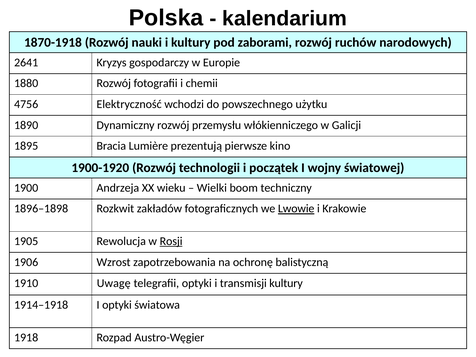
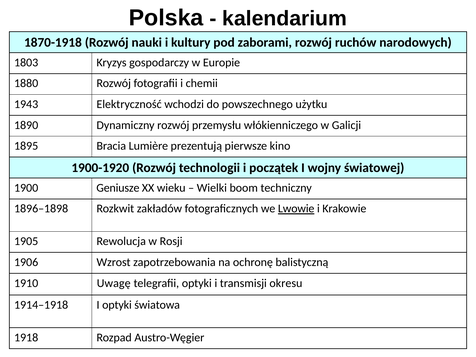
2641: 2641 -> 1803 (26, 62)
4756: 4756 -> 1943 (26, 104)
Andrzeja: Andrzeja -> Geniusze (118, 188)
Rosji underline: present -> none (171, 241)
transmisji kultury: kultury -> okresu (286, 283)
